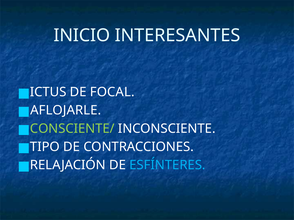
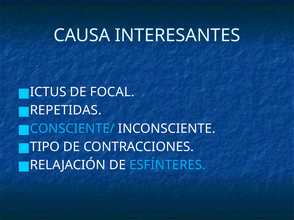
INICIO: INICIO -> CAUSA (82, 36)
AFLOJARLE: AFLOJARLE -> REPETIDAS (66, 111)
CONSCIENTE/ colour: light green -> light blue (72, 129)
